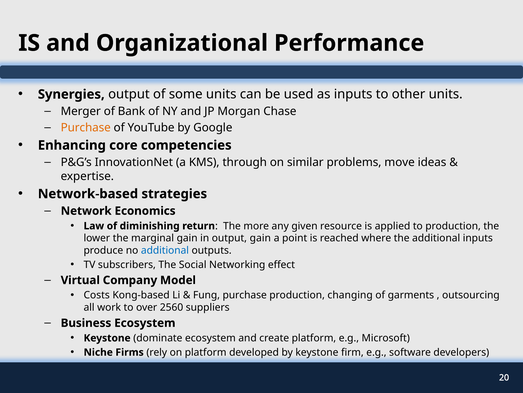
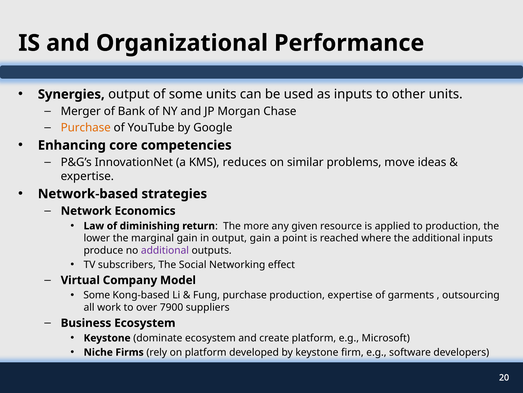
through: through -> reduces (245, 162)
additional colour: blue -> purple (165, 250)
Costs: Costs -> Some (97, 295)
production changing: changing -> expertise (350, 295)
2560: 2560 -> 7900 (172, 307)
